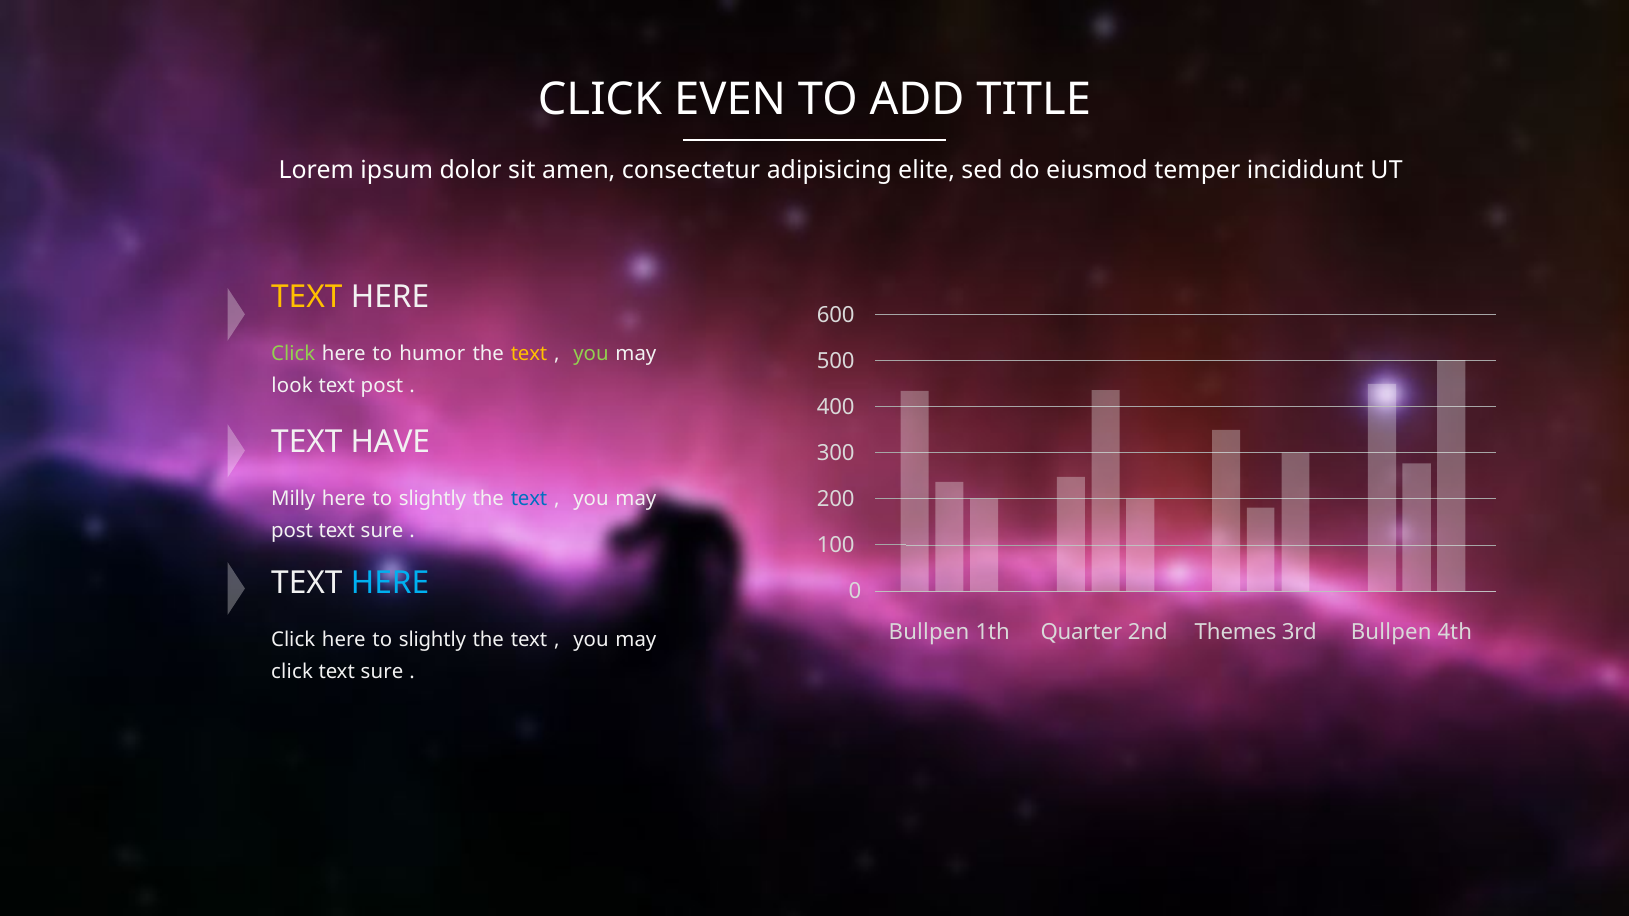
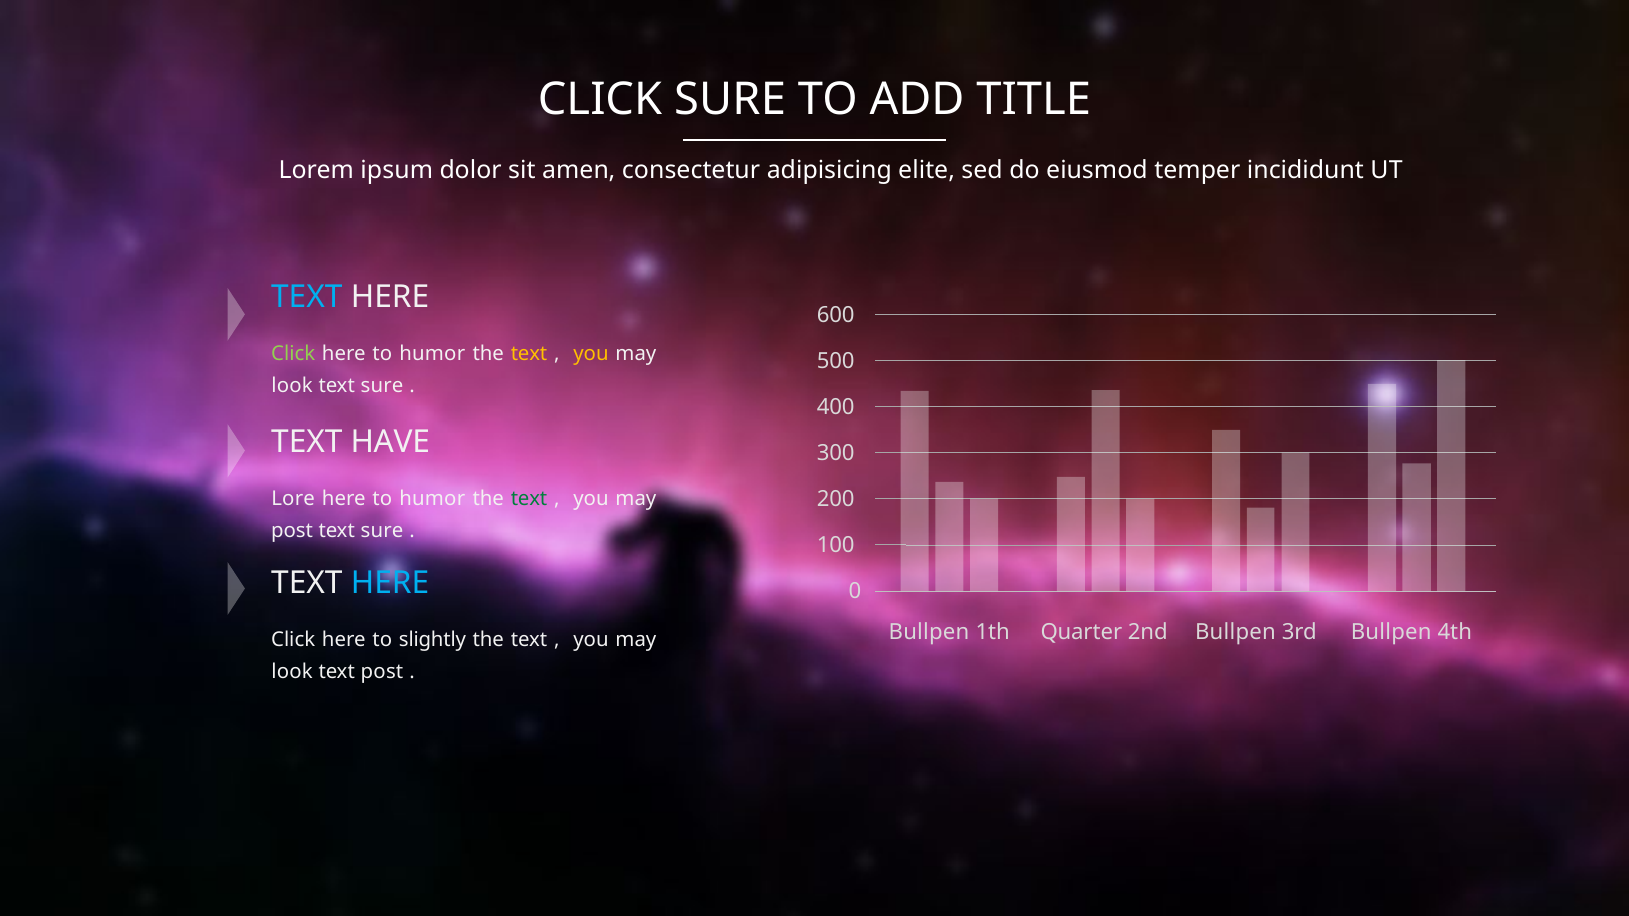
CLICK EVEN: EVEN -> SURE (730, 99)
TEXT colour: yellow -> light blue (307, 297)
you colour: light green -> yellow (591, 354)
post: post -> sure (382, 385)
Milly: Milly -> Lore (293, 499)
slightly: slightly -> humor (432, 499)
text colour: blue -> green (529, 499)
2nd Themes: Themes -> Bullpen (1235, 633)
click: click -> look (292, 672)
sure: sure -> post (382, 672)
